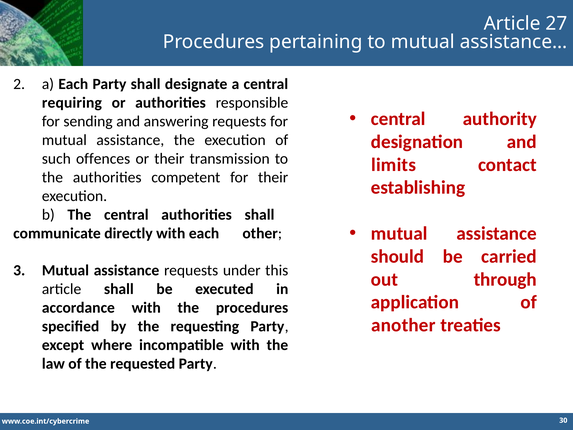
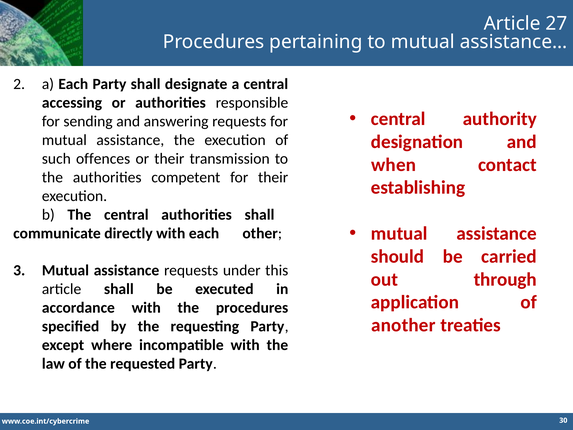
requiring: requiring -> accessing (72, 103)
limits: limits -> when (394, 165)
